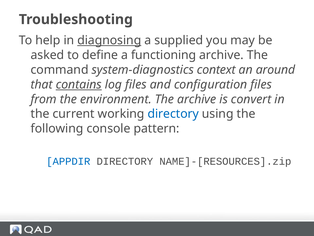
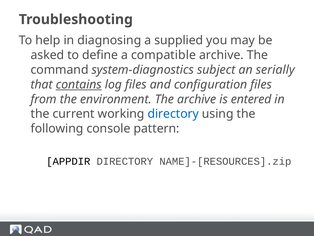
diagnosing underline: present -> none (109, 40)
functioning: functioning -> compatible (163, 55)
context: context -> subject (216, 70)
around: around -> serially (275, 70)
convert: convert -> entered (251, 99)
APPDIR colour: blue -> black (68, 161)
